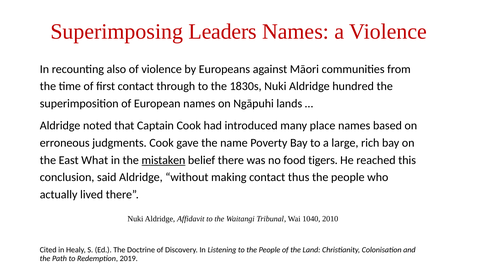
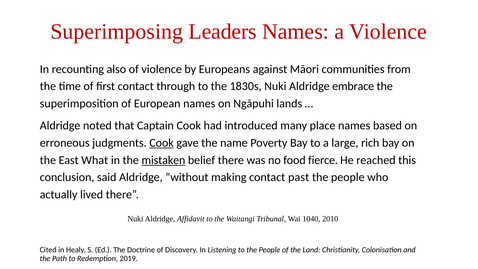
hundred: hundred -> embrace (353, 86)
Cook underline: none -> present (162, 143)
tigers: tigers -> fierce (323, 160)
thus: thus -> past (299, 177)
